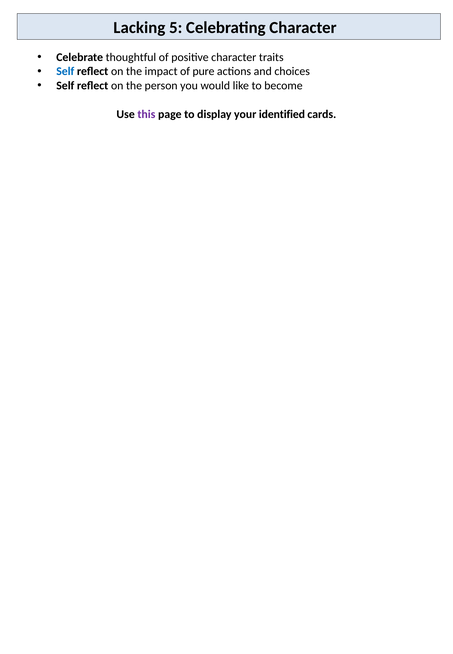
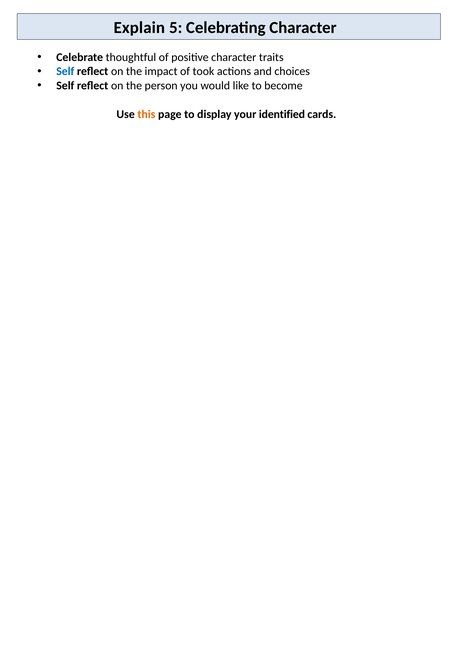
Lacking: Lacking -> Explain (139, 28)
pure: pure -> took (203, 71)
this colour: purple -> orange (146, 114)
